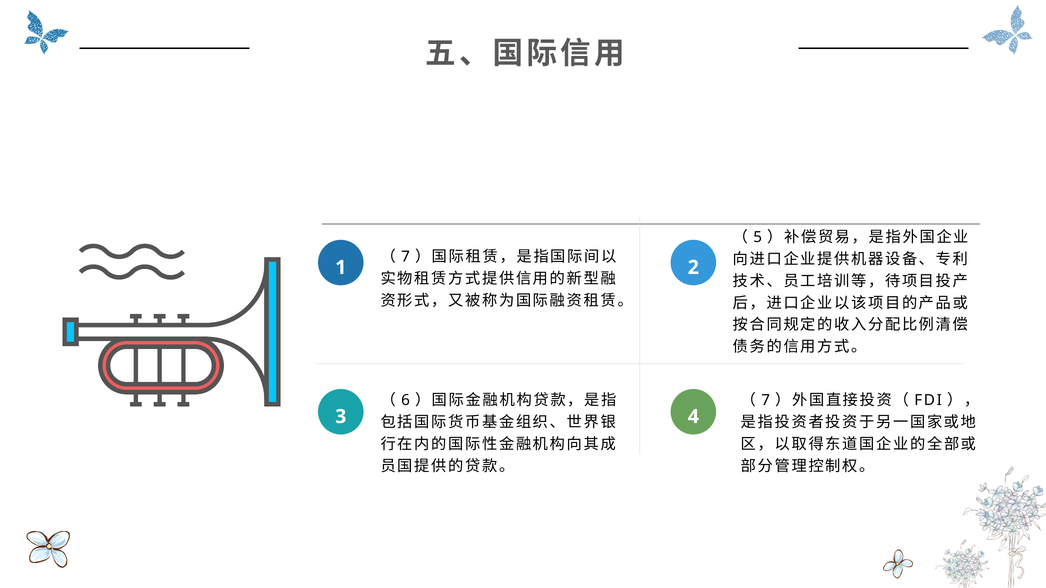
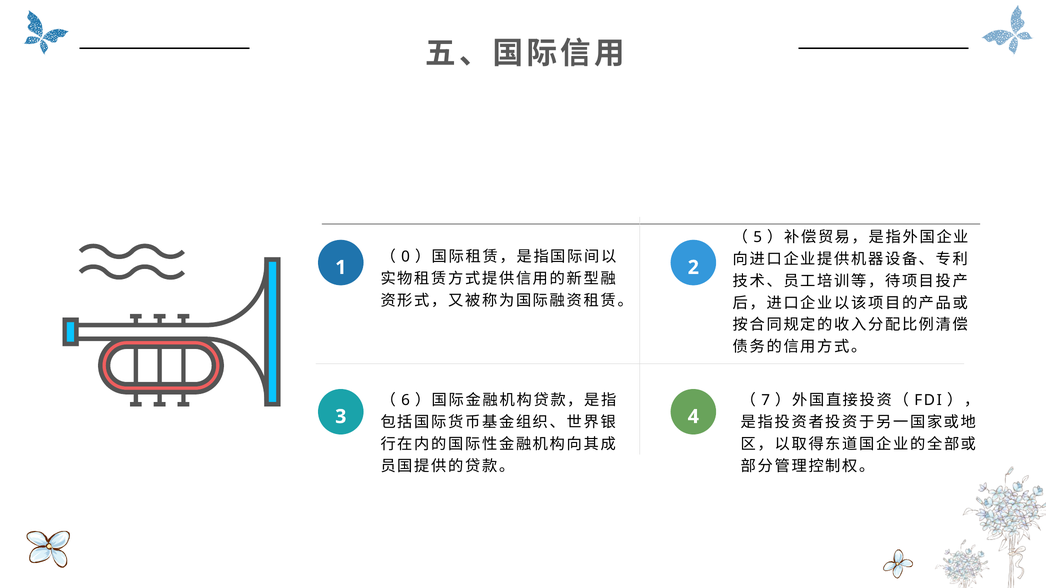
7: 7 -> 0 (406, 257)
